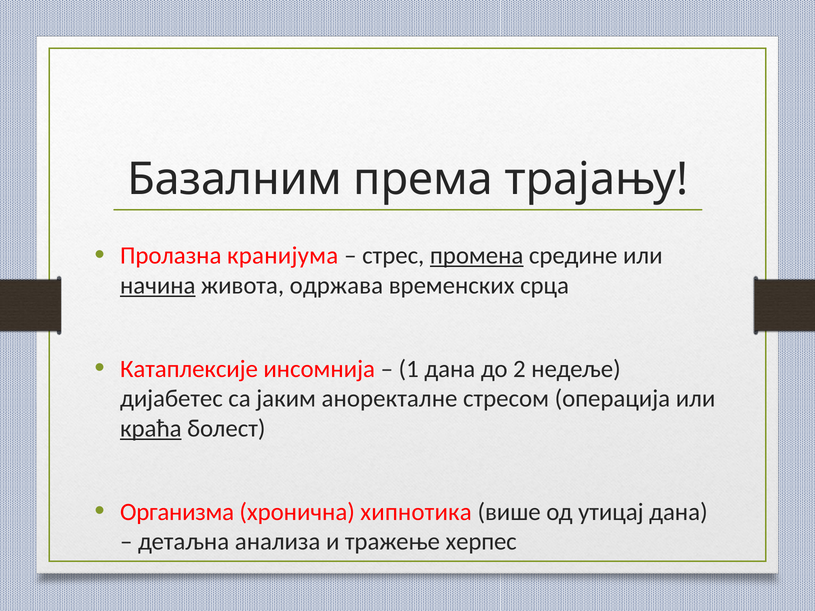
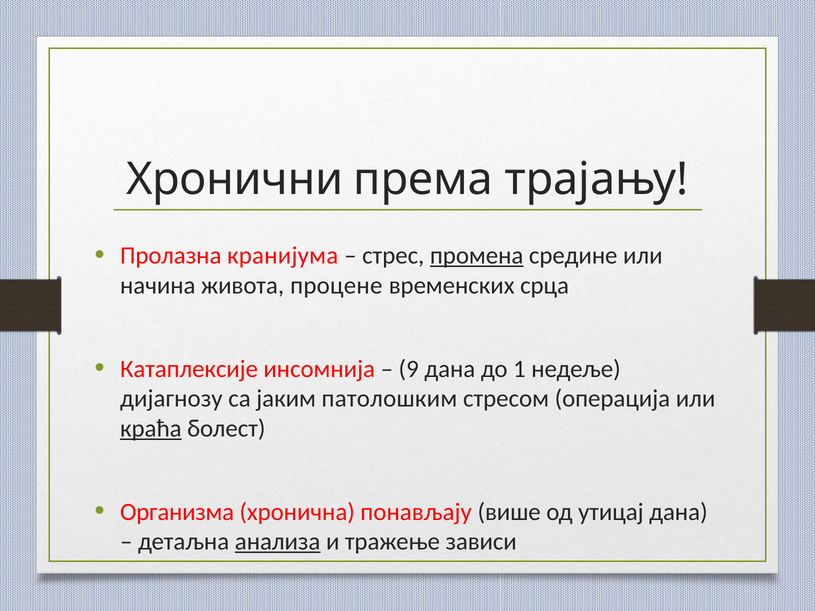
Базалним: Базалним -> Хрoнични (235, 179)
начина underline: present -> none (158, 286)
одржава: одржава -> процене (336, 286)
1: 1 -> 9 (409, 369)
2: 2 -> 1 (519, 369)
дијабетес: дијабетес -> дијагнозу (171, 399)
аноректалне: аноректалне -> патолошким (389, 399)
хипнoтикa: хипнoтикa -> понављају (416, 512)
анализа underline: none -> present (278, 542)
херпес: херпес -> зaвиси (481, 542)
